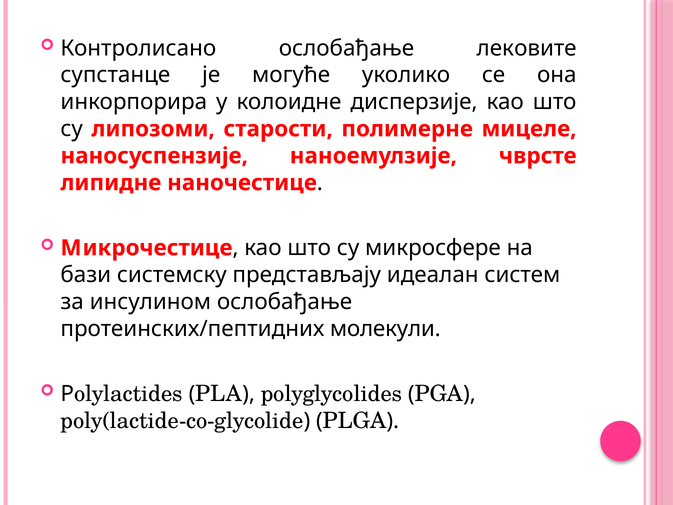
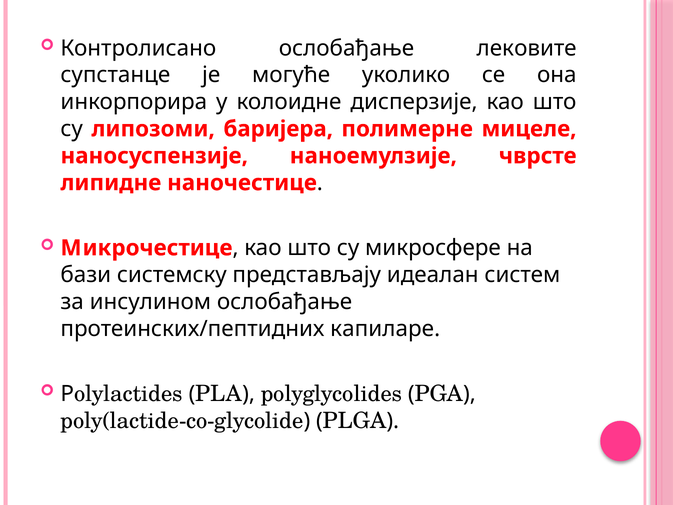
старости: старости -> баријера (278, 129)
молекули: молекули -> капиларе (385, 329)
